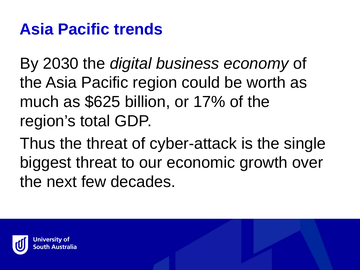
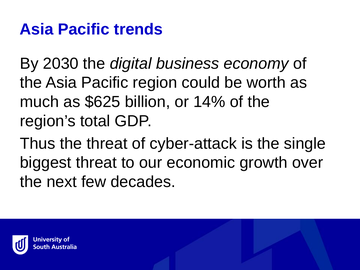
17%: 17% -> 14% (209, 102)
